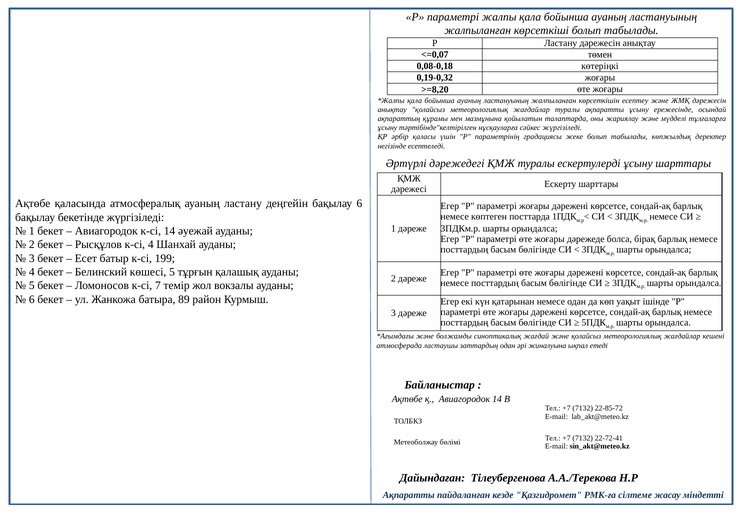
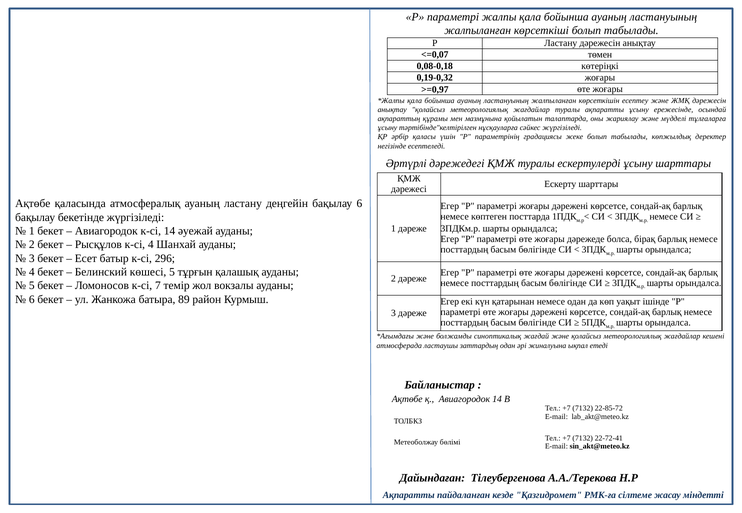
>=8,20: >=8,20 -> >=0,97 (435, 90)
199: 199 -> 296 (165, 259)
